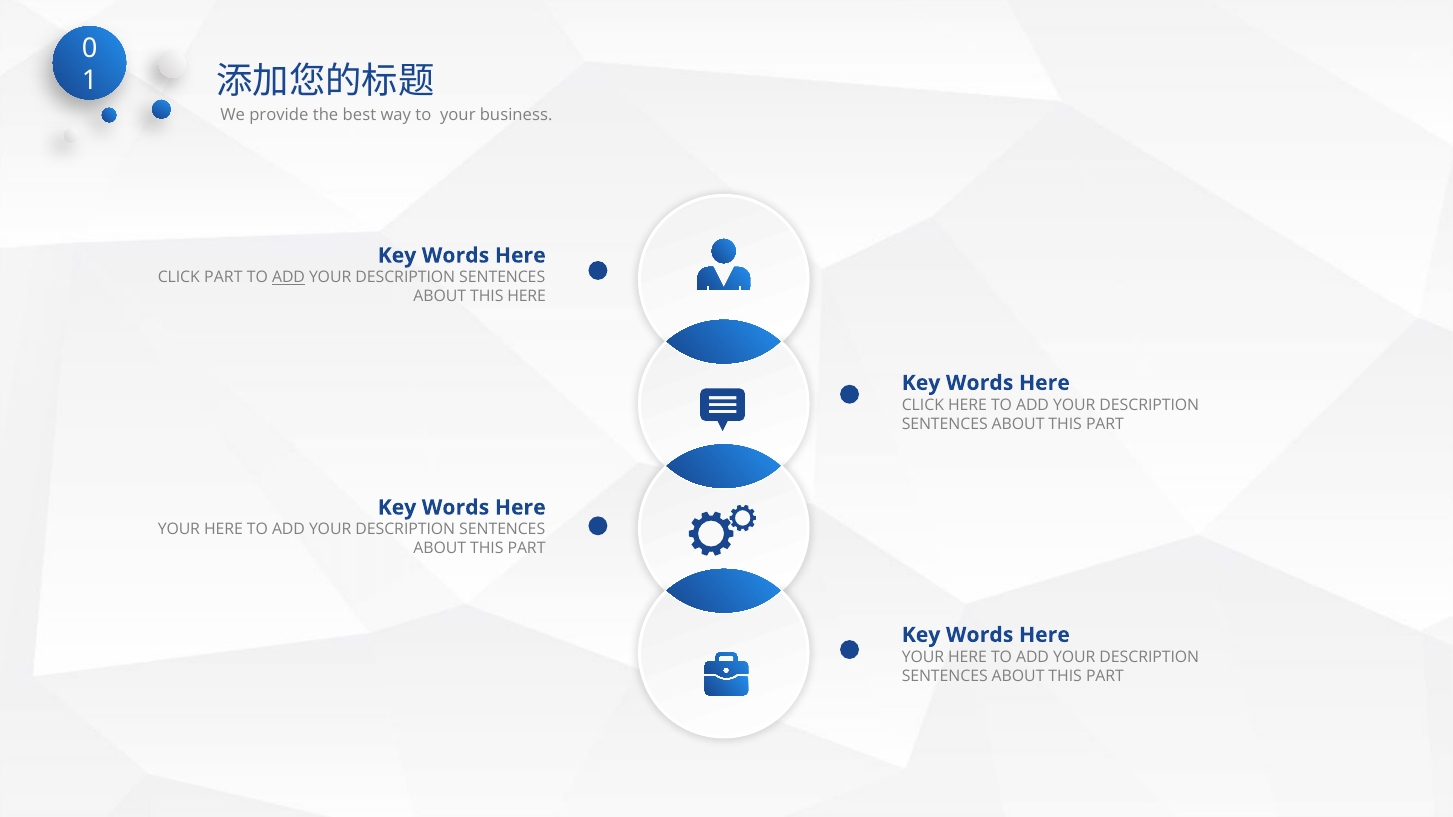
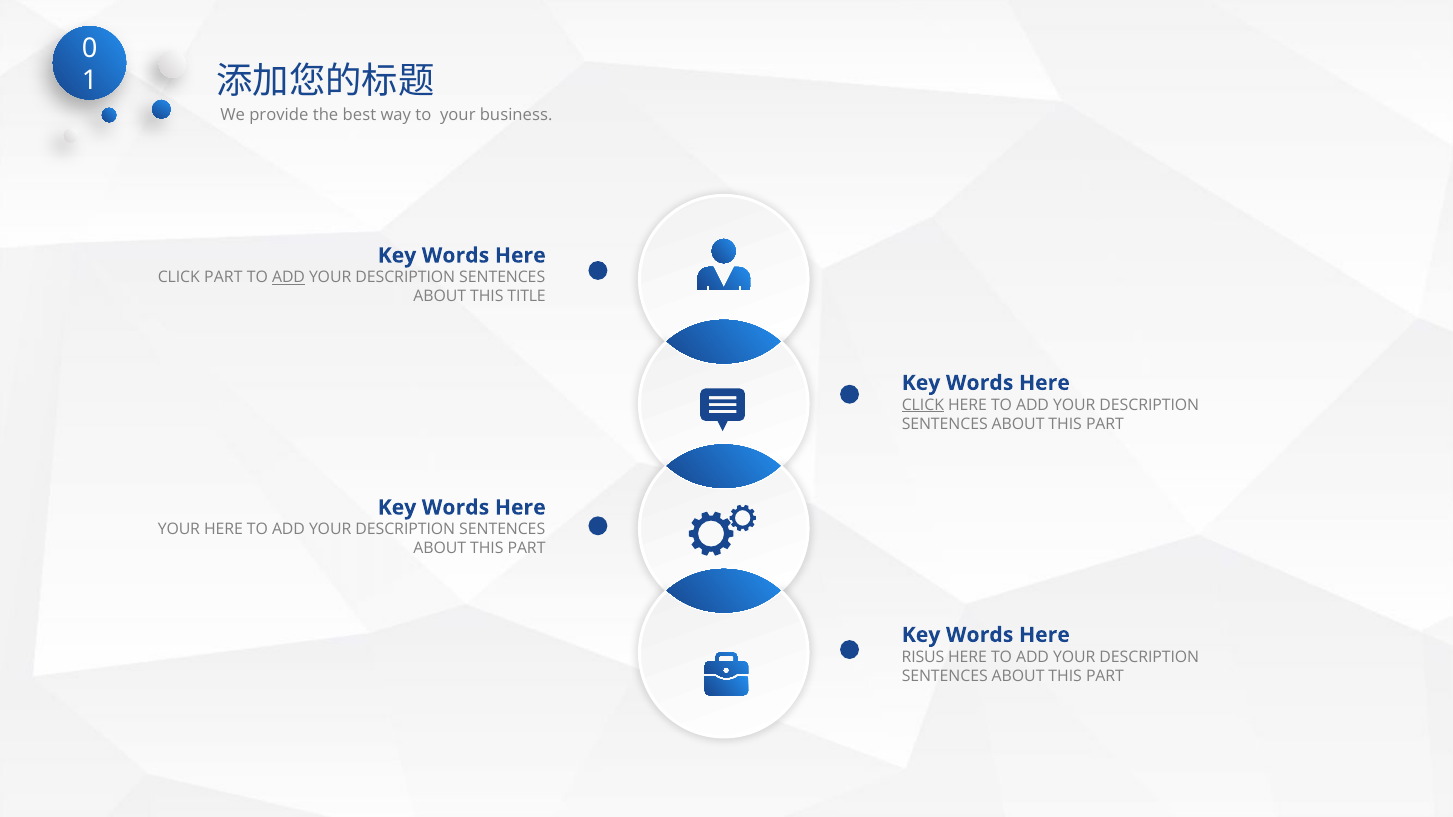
THIS HERE: HERE -> TITLE (527, 297)
CLICK underline: none -> present (923, 405)
YOUR: YOUR -> RISUS (923, 657)
